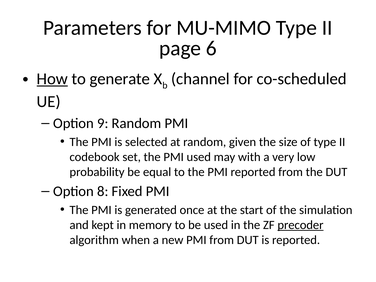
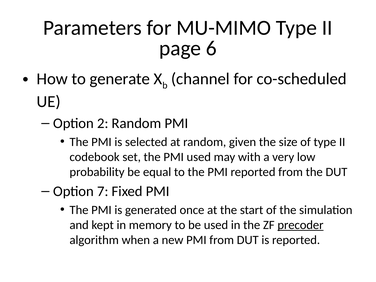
How underline: present -> none (52, 79)
9: 9 -> 2 (103, 123)
8: 8 -> 7 (103, 191)
